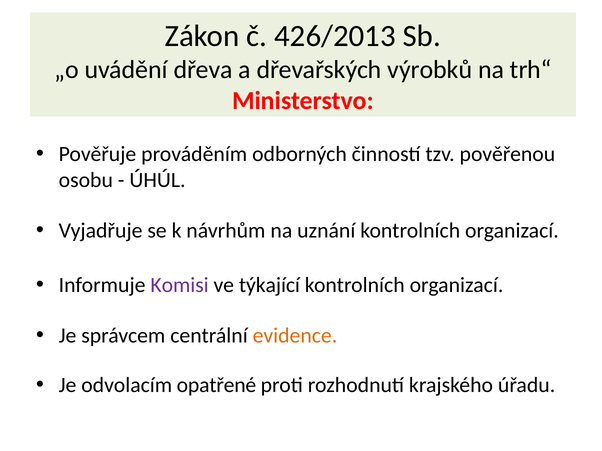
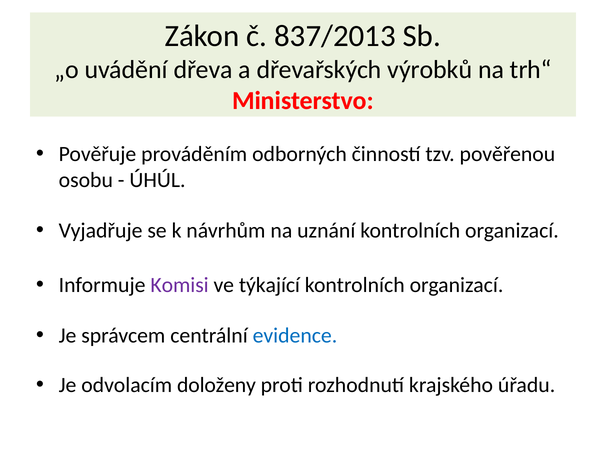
426/2013: 426/2013 -> 837/2013 (335, 36)
evidence colour: orange -> blue (295, 336)
opatřené: opatřené -> doloženy (216, 386)
